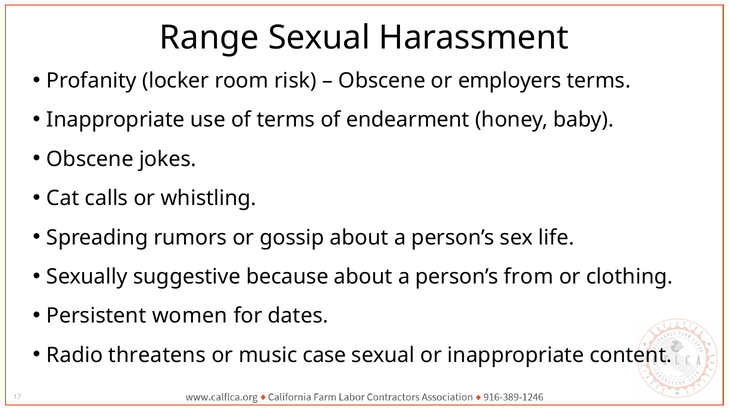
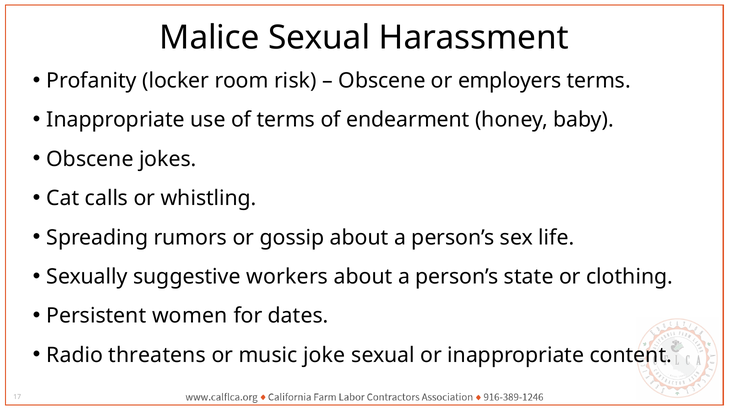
Range: Range -> Malice (210, 38)
because: because -> workers (287, 277)
from: from -> state (529, 277)
case: case -> joke (324, 355)
